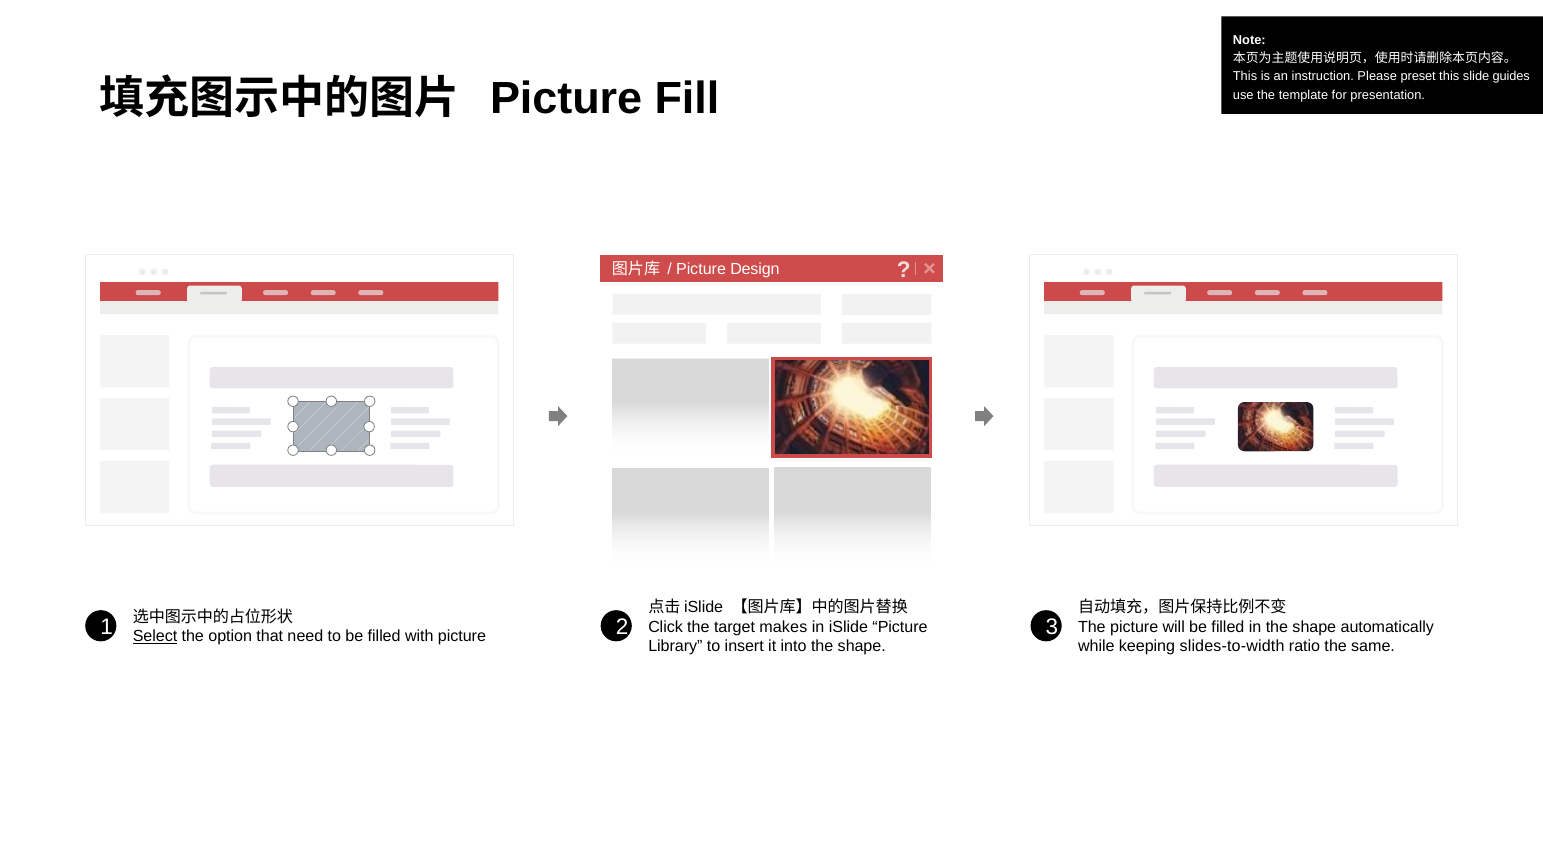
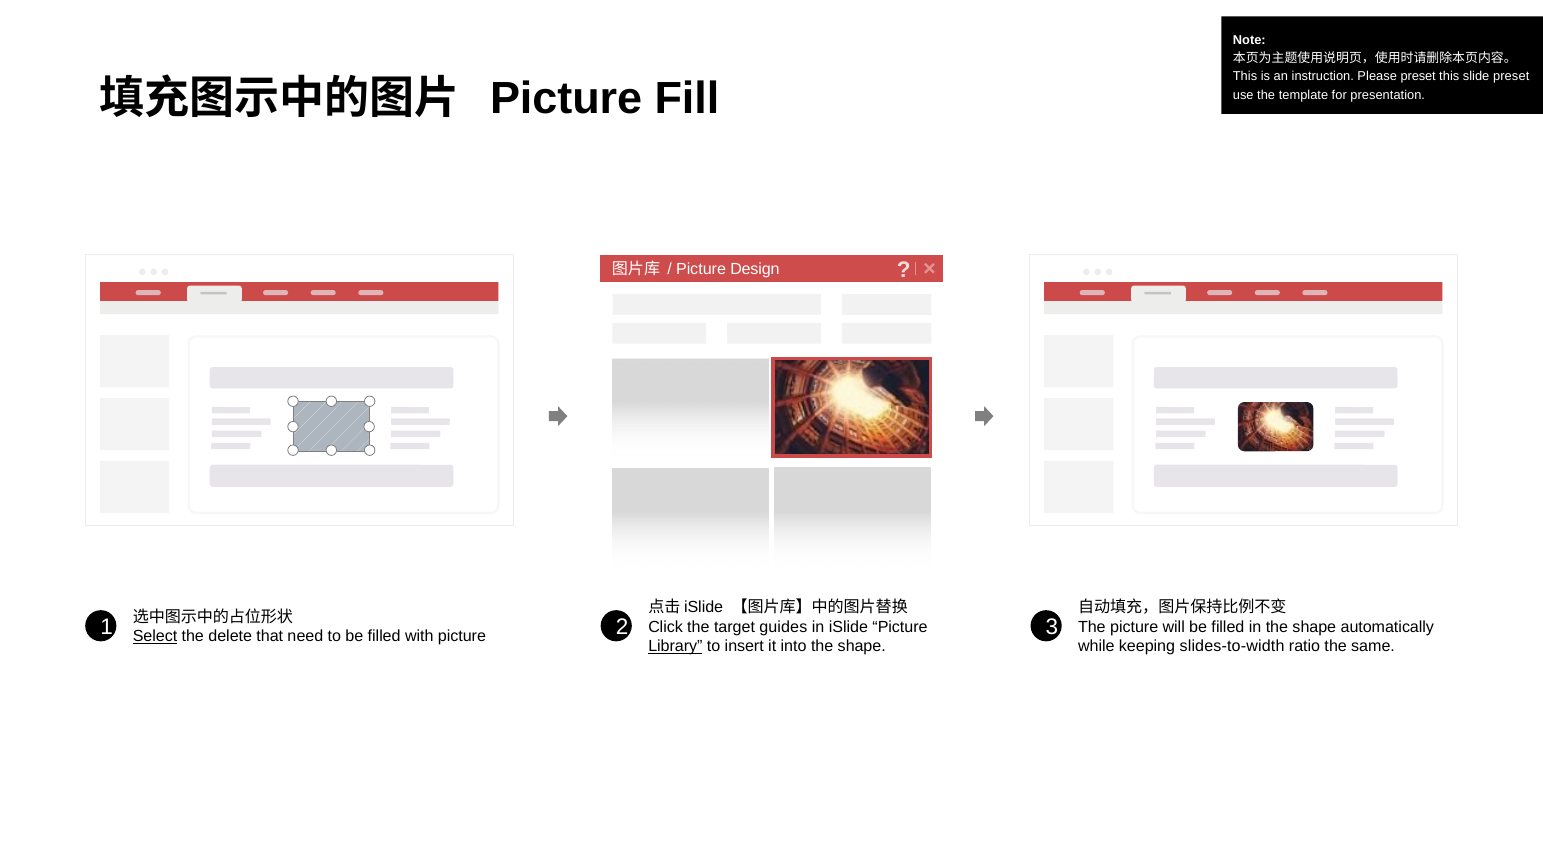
slide guides: guides -> preset (1511, 77)
makes: makes -> guides (783, 627)
option: option -> delete (230, 637)
Library underline: none -> present (675, 646)
